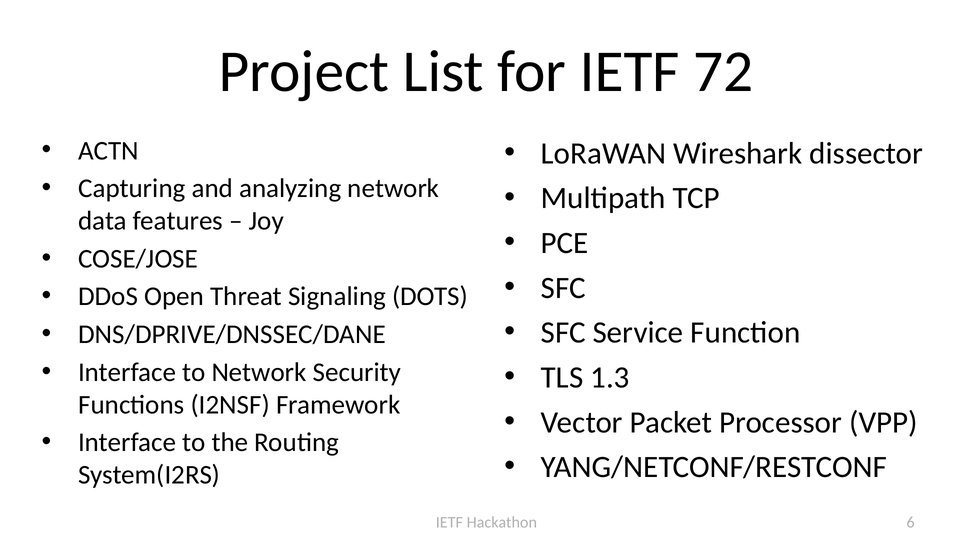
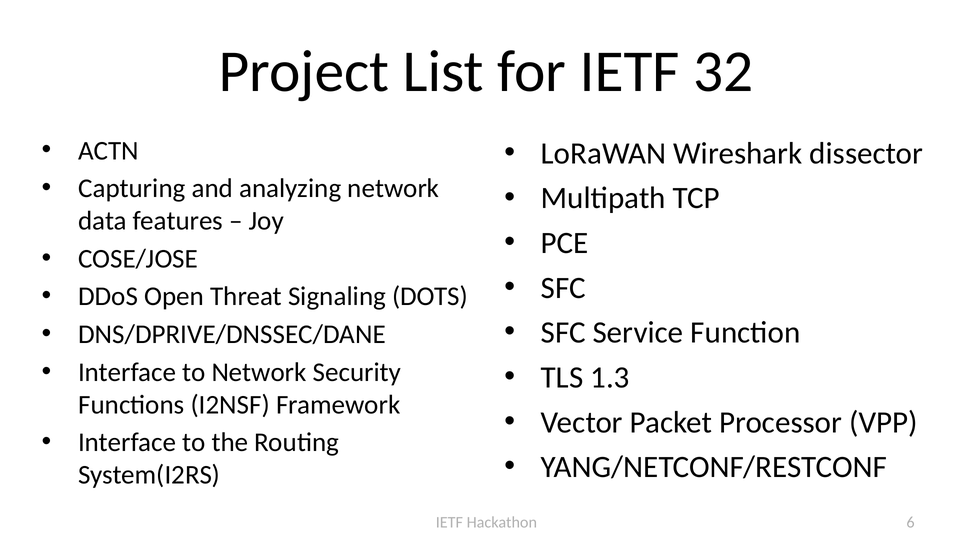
72: 72 -> 32 (723, 72)
